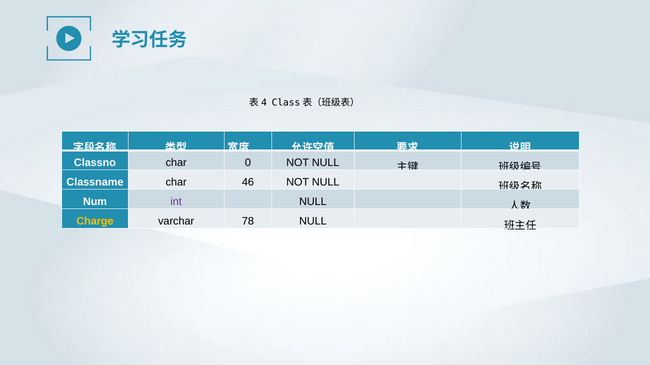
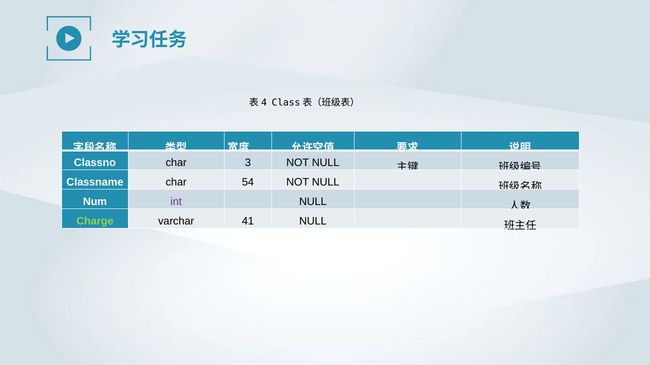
0: 0 -> 3 (248, 163)
46: 46 -> 54 (248, 182)
Charge colour: yellow -> light green (95, 221)
78: 78 -> 41 (248, 221)
